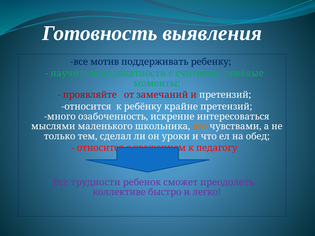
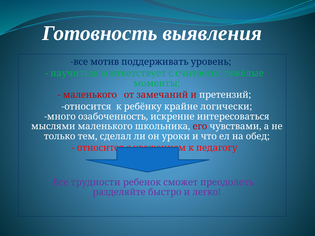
ребенку: ребенку -> уровень (211, 62)
деликатности: деликатности -> соответствует (134, 73)
проявляйте: проявляйте -> маленького (90, 95)
крайне претензий: претензий -> логически (226, 107)
его colour: orange -> red (200, 127)
коллективе: коллективе -> разделяйте (119, 192)
